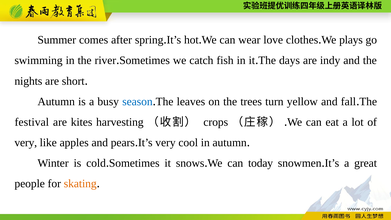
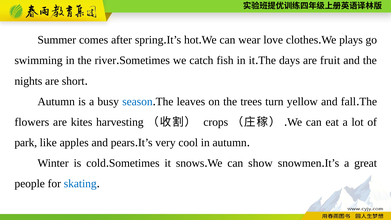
indy: indy -> fruit (330, 60)
festival: festival -> flowers (32, 122)
very: very -> park (26, 143)
today: today -> show (260, 163)
skating colour: orange -> blue (80, 184)
